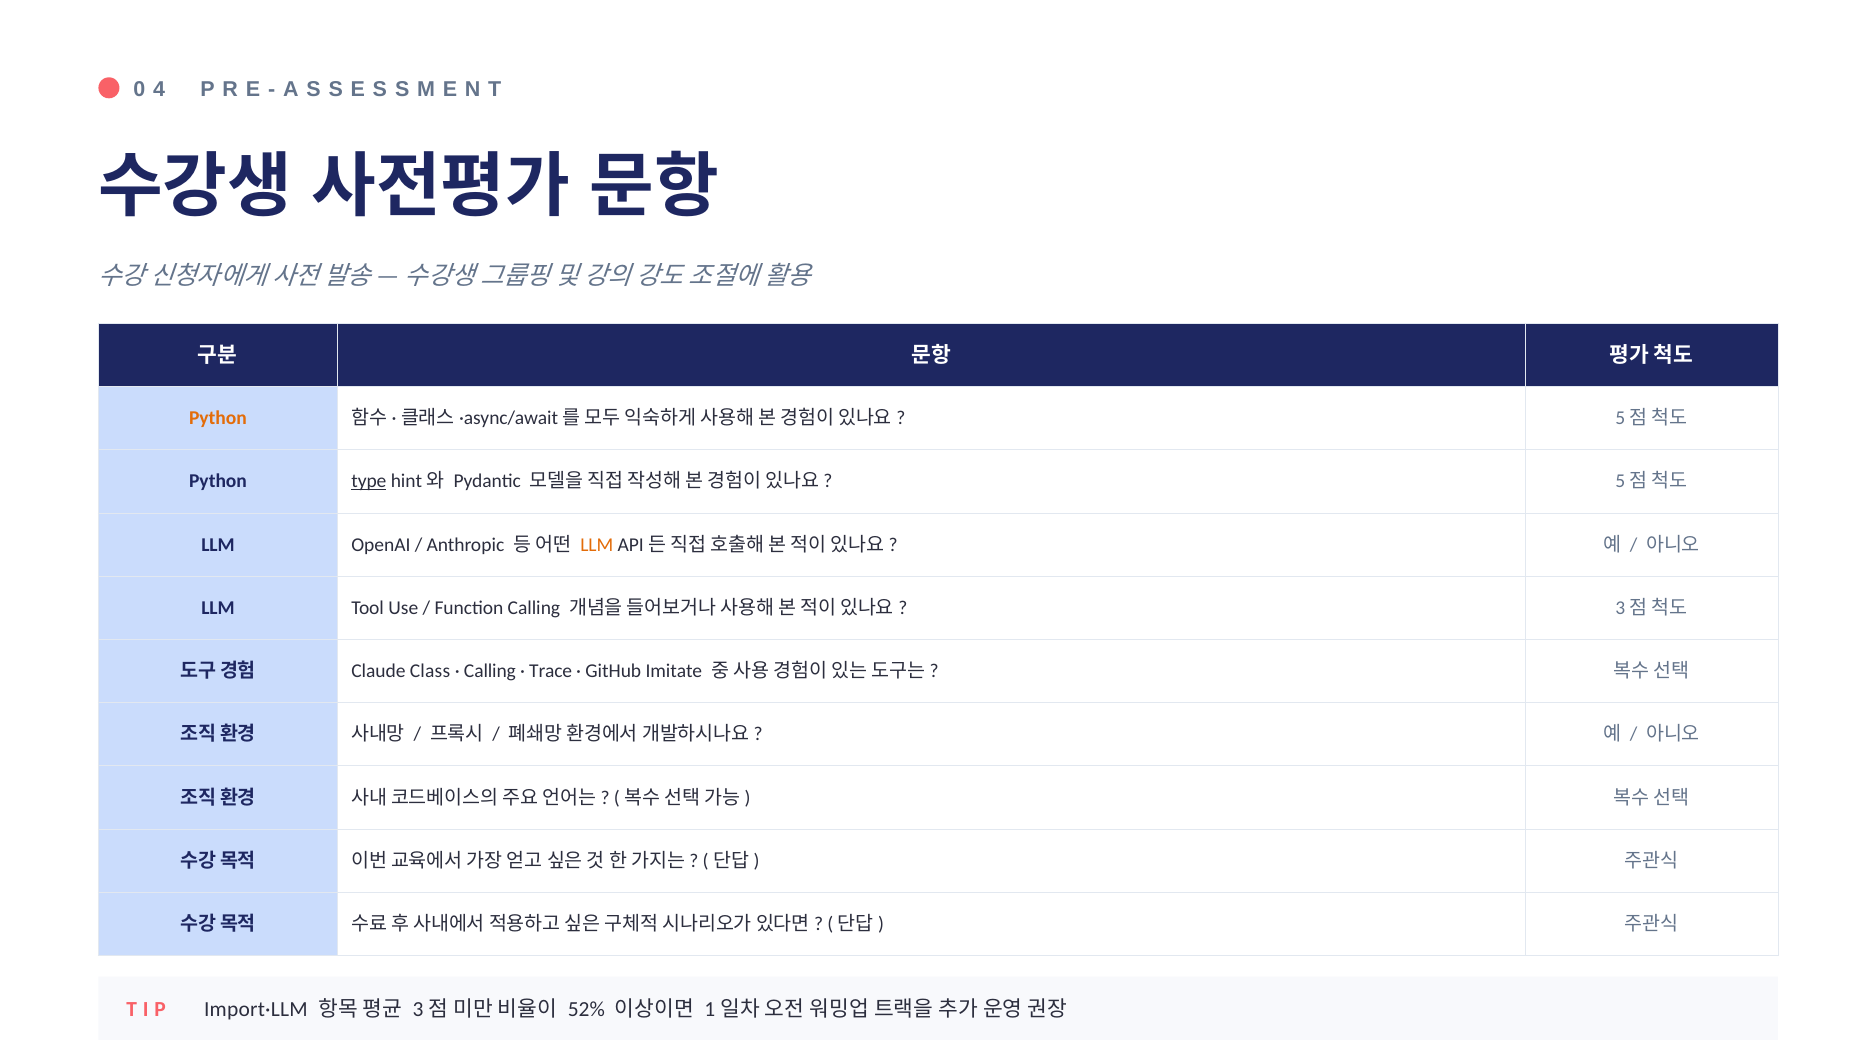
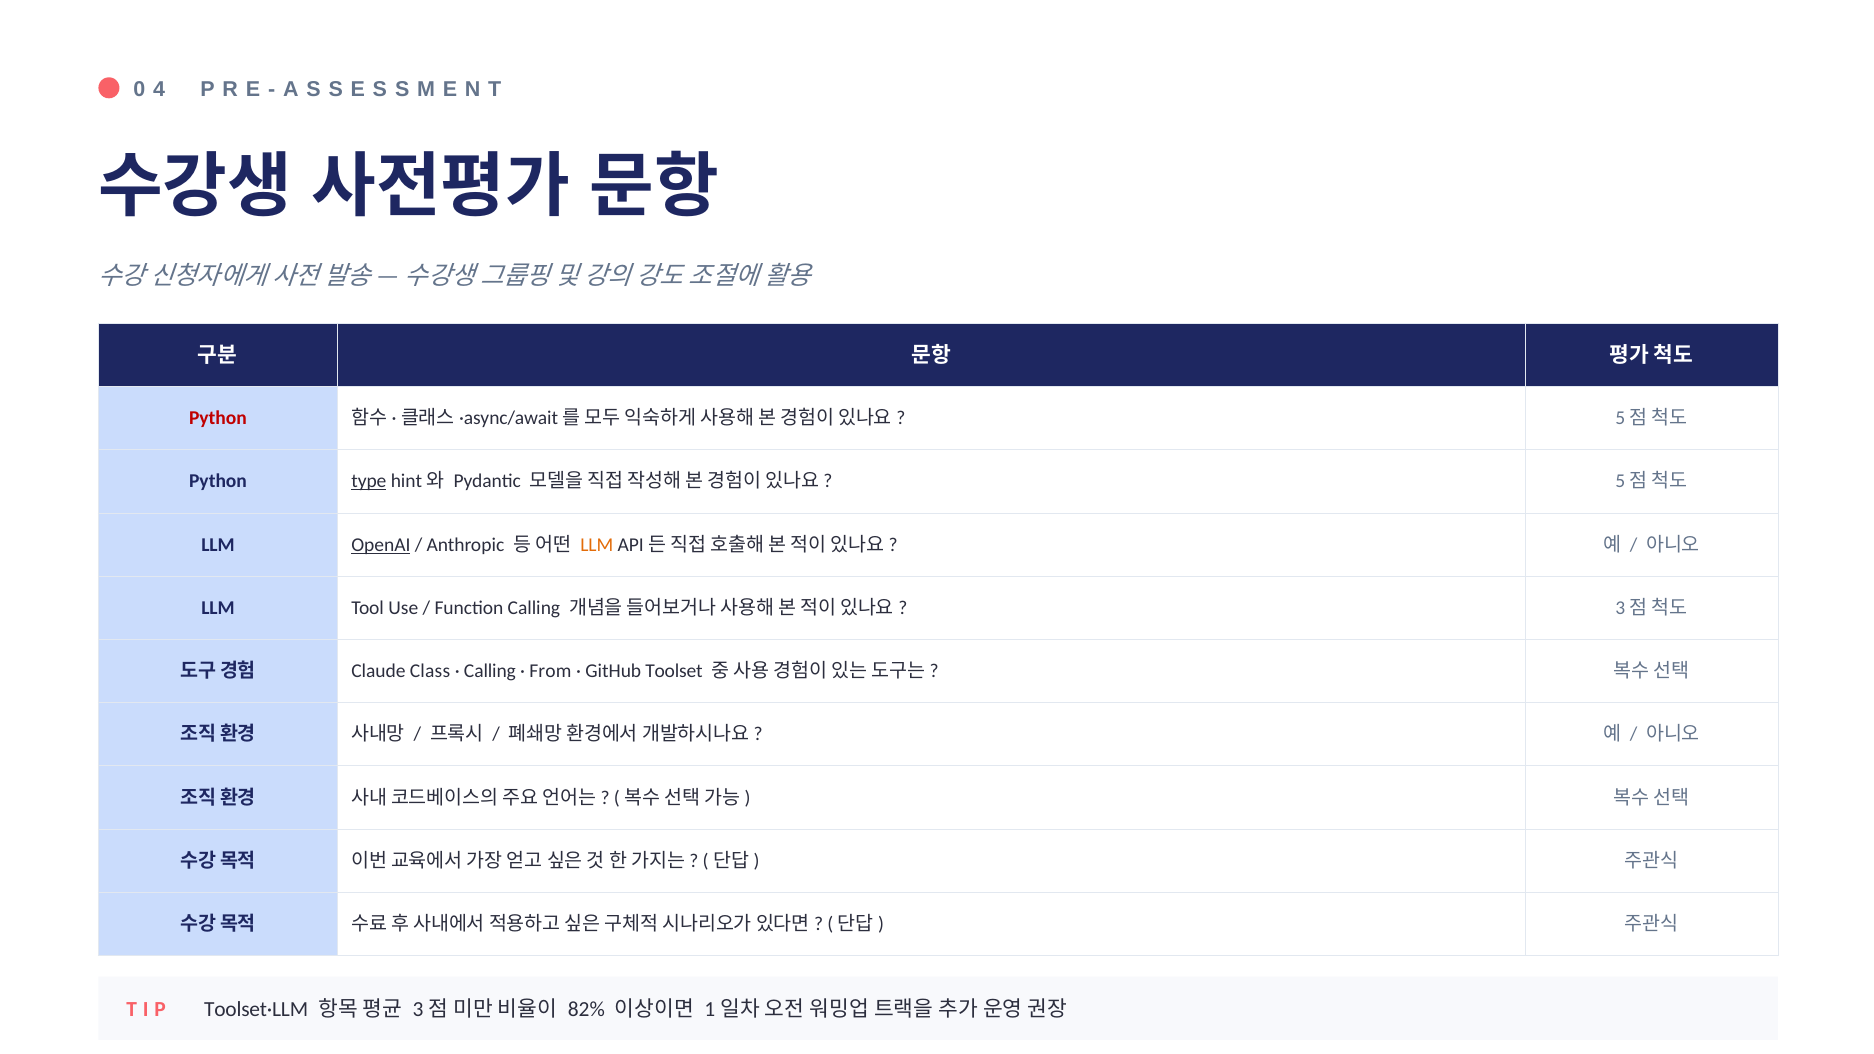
Python colour: orange -> red (218, 418)
OpenAI underline: none -> present (381, 545)
Trace: Trace -> From (550, 671)
Imitate: Imitate -> Toolset (674, 671)
Import·LLM: Import·LLM -> Toolset·LLM (256, 1010)
52%: 52% -> 82% (586, 1010)
